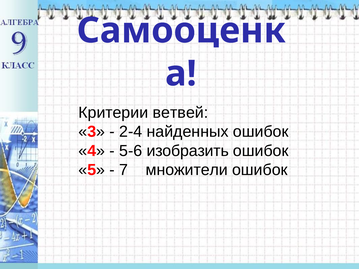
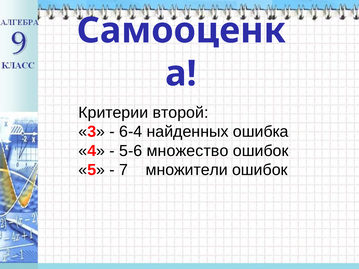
ветвей: ветвей -> второй (181, 113)
2-4: 2-4 -> 6-4 (131, 132)
найденных ошибок: ошибок -> ошибка (261, 132)
изобразить: изобразить -> множество (188, 151)
